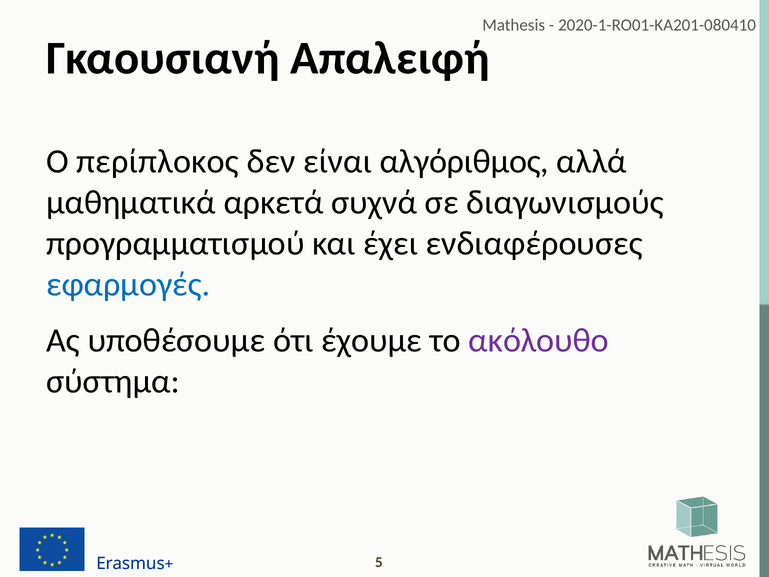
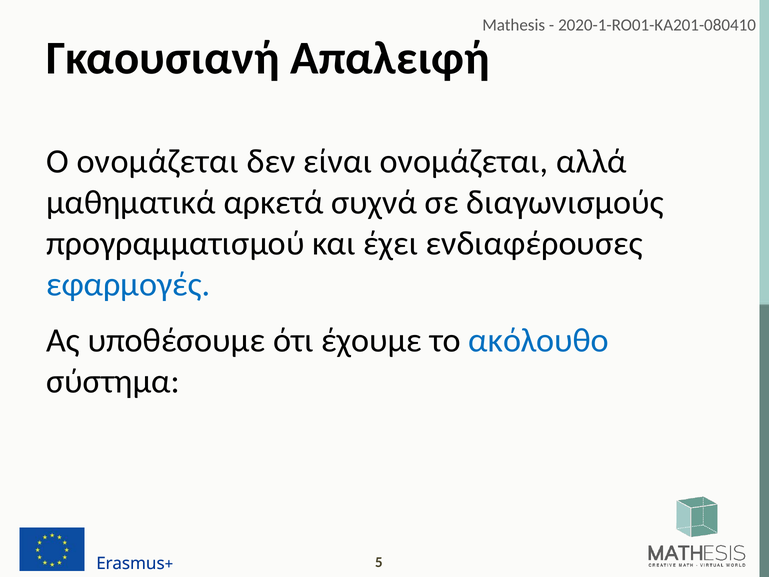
Ο περίπλοκος: περίπλοκος -> ονομάζεται (158, 161)
είναι αλγόριθμος: αλγόριθμος -> ονομάζεται (464, 161)
ακόλουθο colour: purple -> blue (539, 340)
